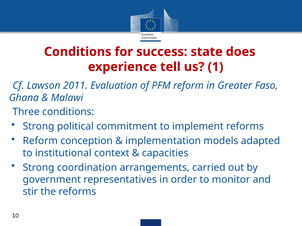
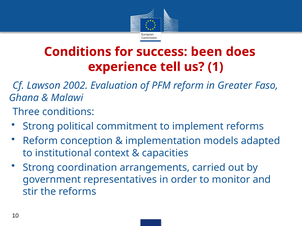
state: state -> been (207, 52)
2011: 2011 -> 2002 (75, 86)
